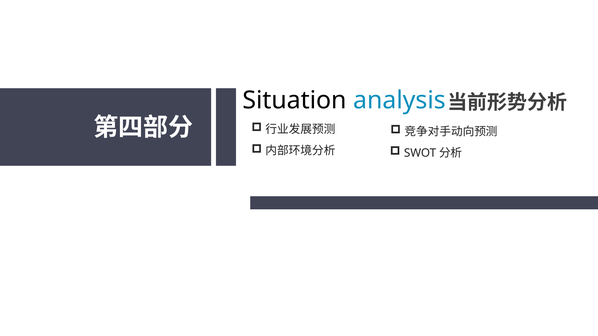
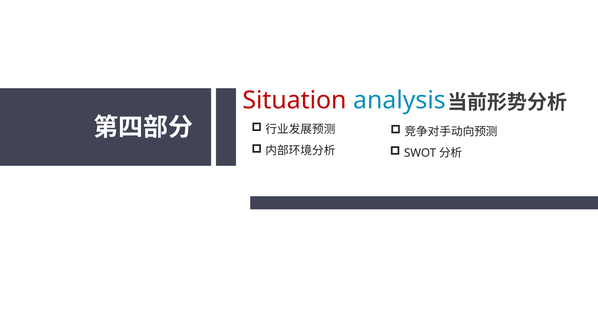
Situation colour: black -> red (295, 100)
